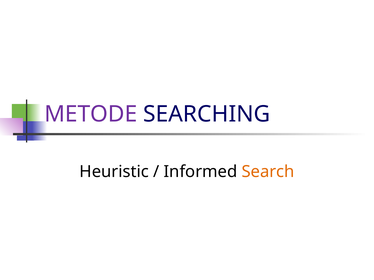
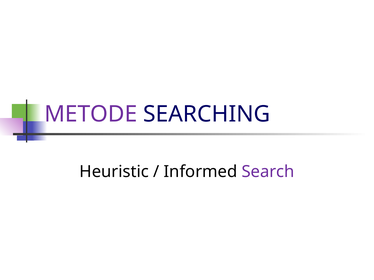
Search colour: orange -> purple (268, 172)
